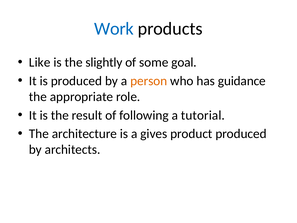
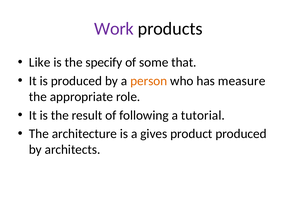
Work colour: blue -> purple (114, 29)
slightly: slightly -> specify (104, 62)
goal: goal -> that (184, 62)
guidance: guidance -> measure (242, 81)
